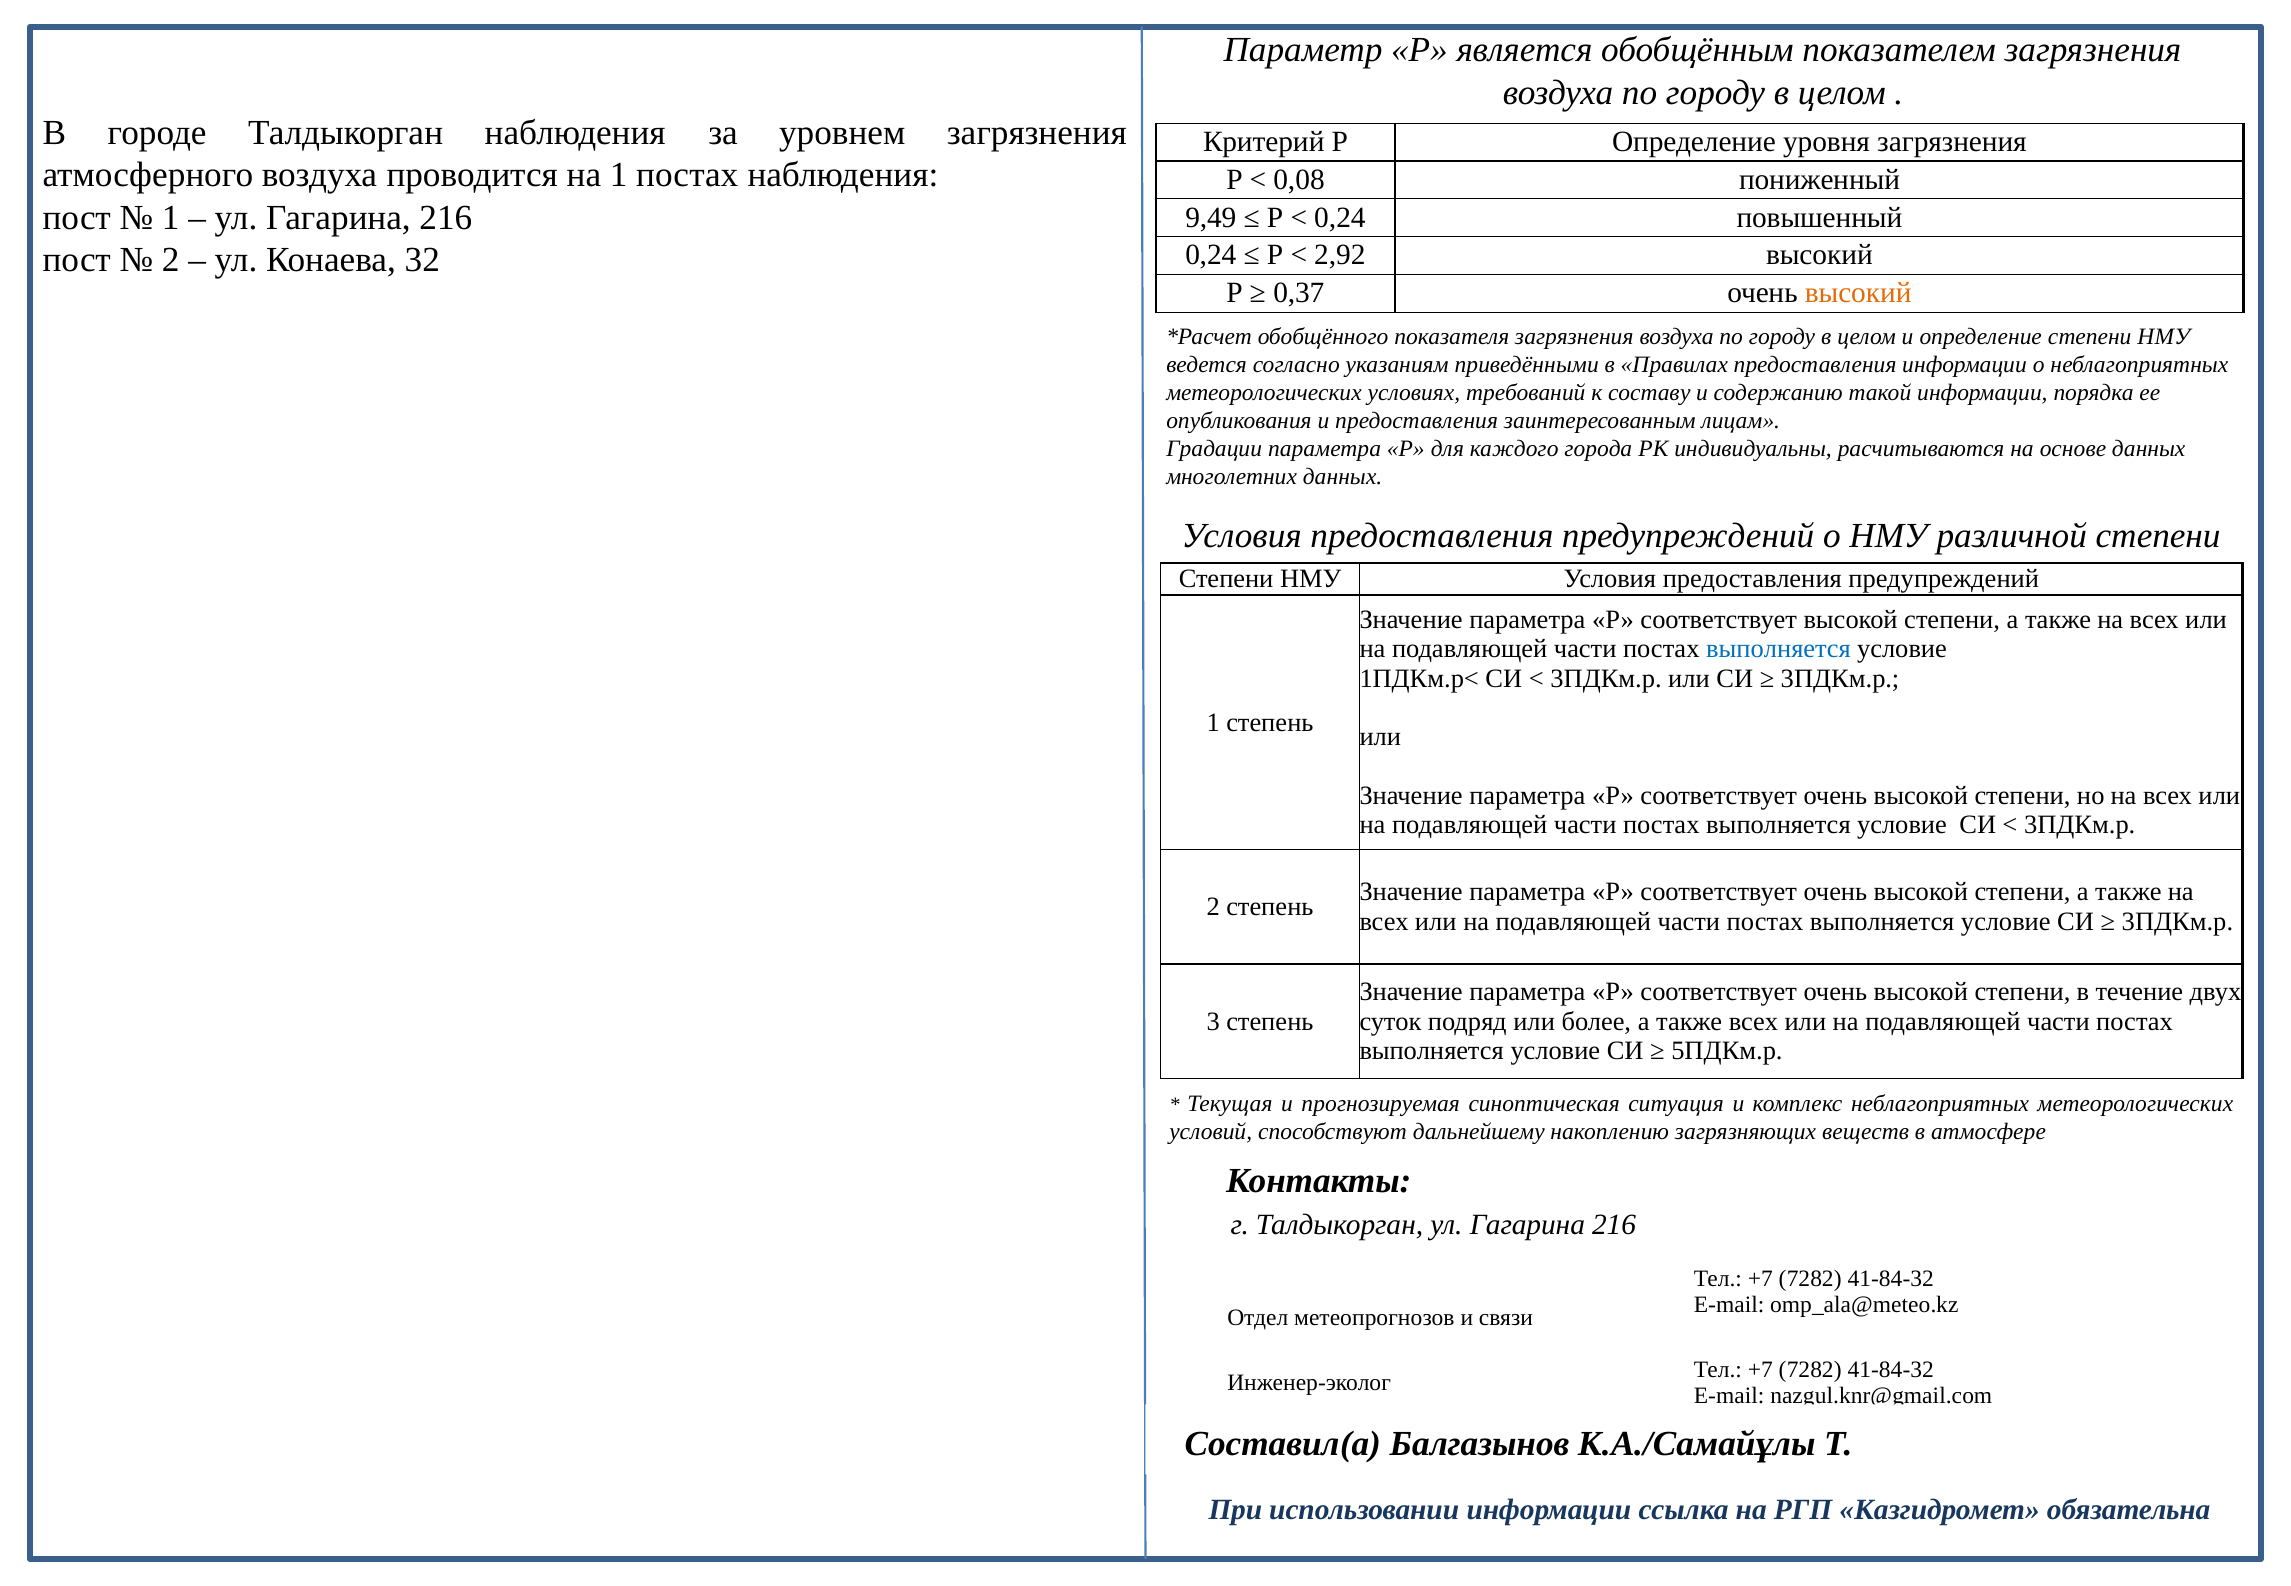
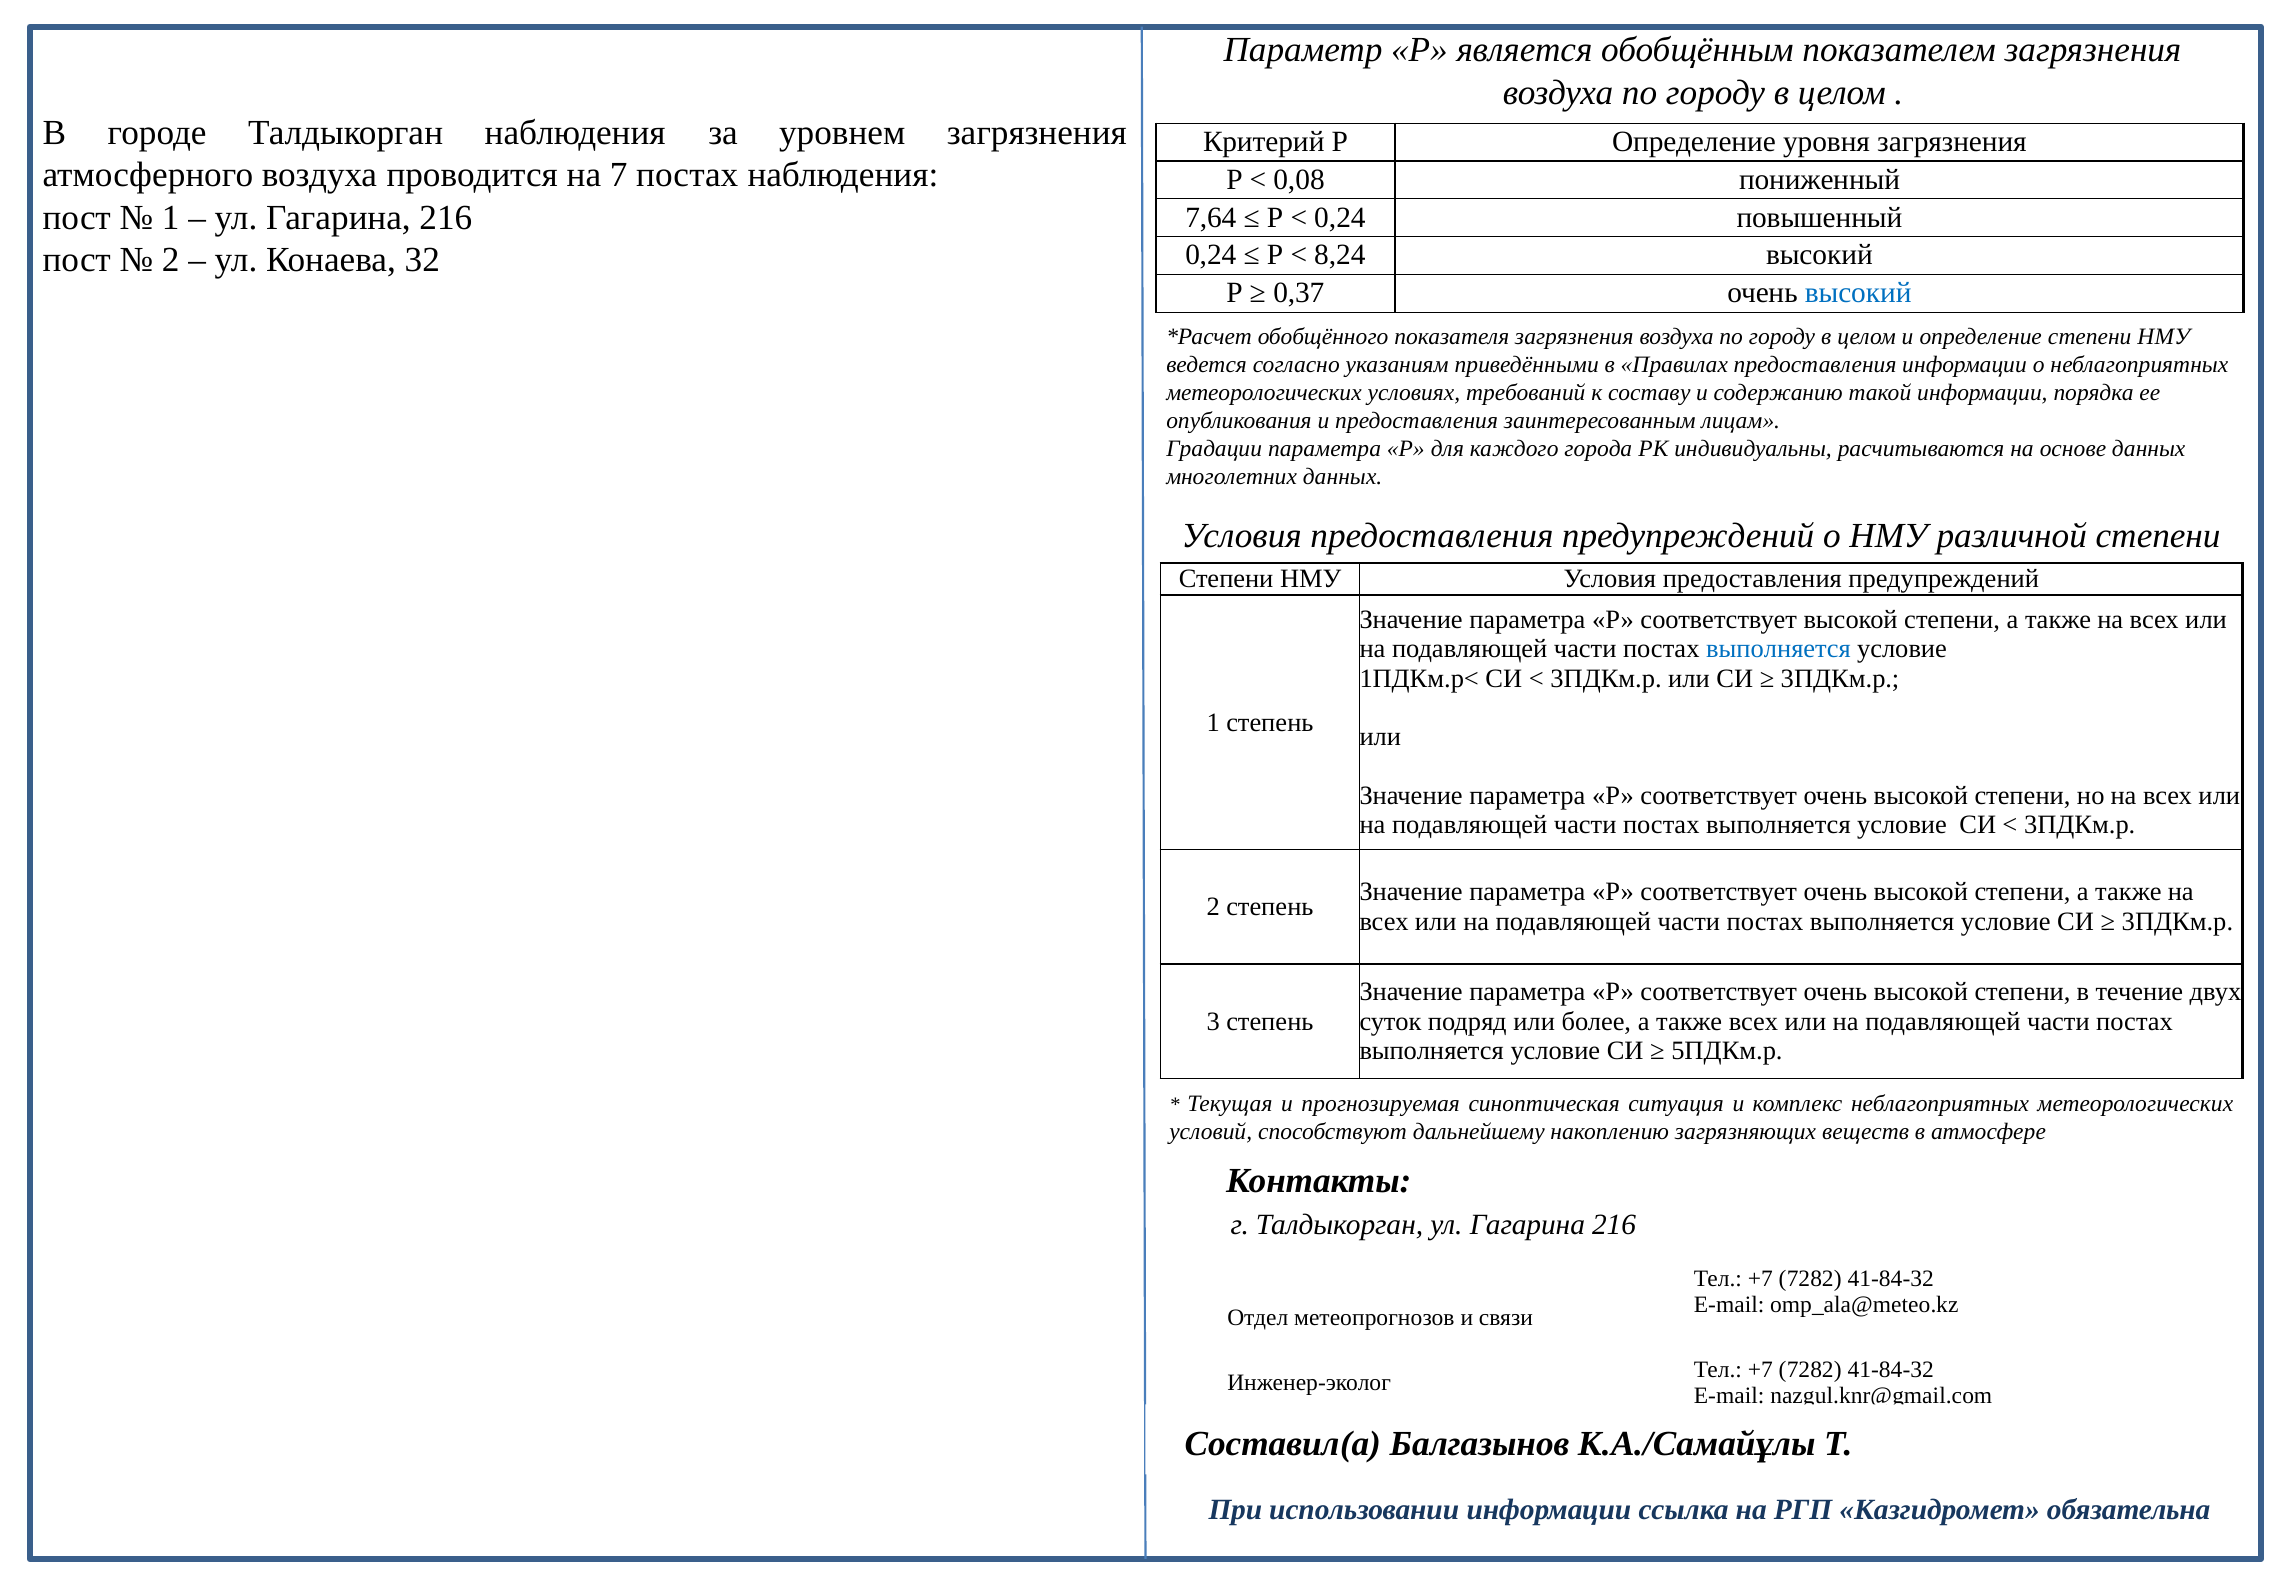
на 1: 1 -> 7 (619, 175)
9,49: 9,49 -> 7,64 (1211, 217)
2,92: 2,92 -> 8,24 (1340, 255)
высокий colour: orange -> blue (1858, 293)
